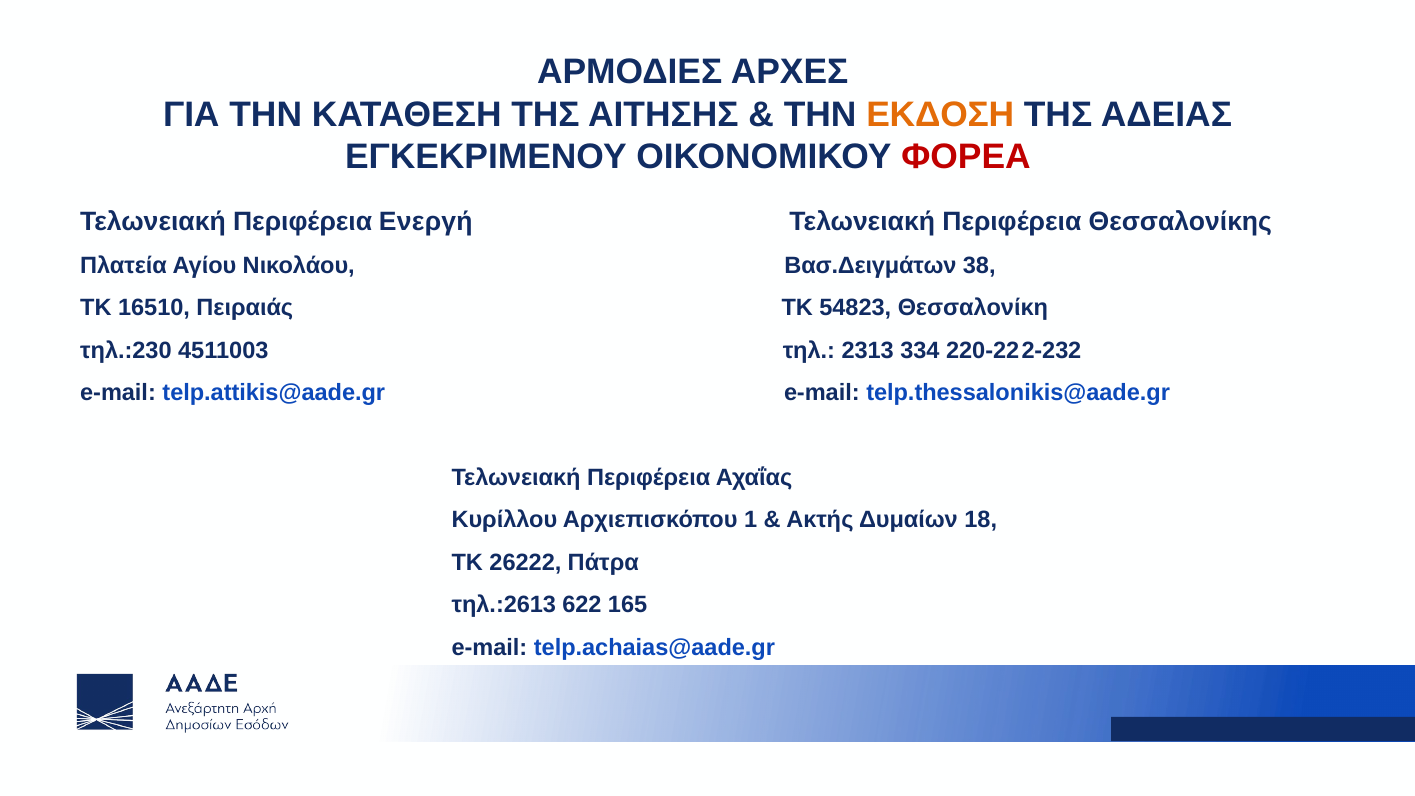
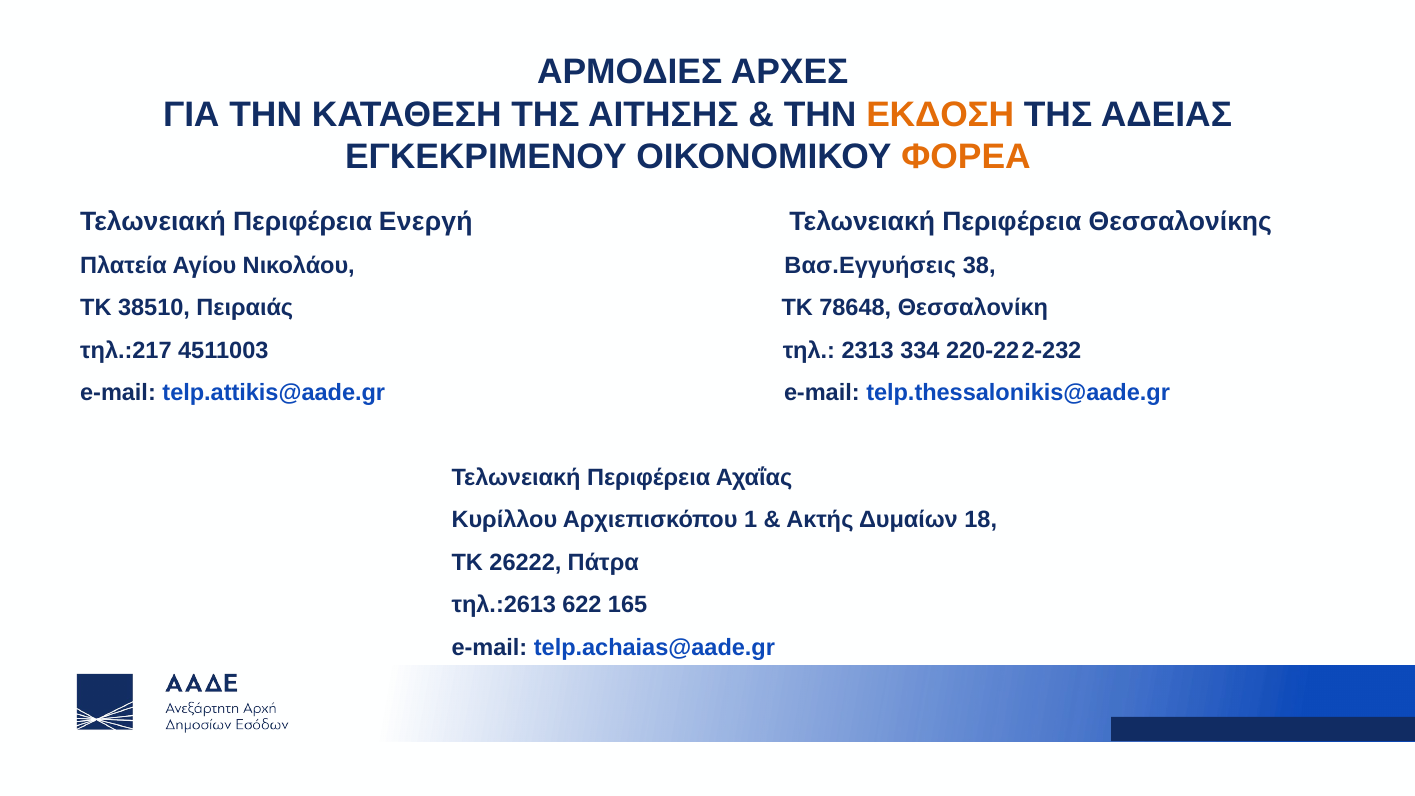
ΦΟΡΕΑ colour: red -> orange (966, 157)
Βασ.Δειγμάτων: Βασ.Δειγμάτων -> Βασ.Εγγυήσεις (870, 266)
16510: 16510 -> 38510 (154, 308)
54823: 54823 -> 78648 (855, 308)
τηλ.:230: τηλ.:230 -> τηλ.:217 (126, 350)
